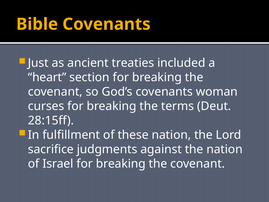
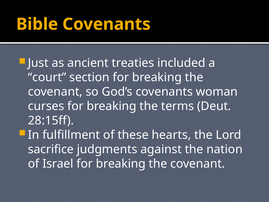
heart: heart -> court (47, 77)
these nation: nation -> hearts (171, 135)
